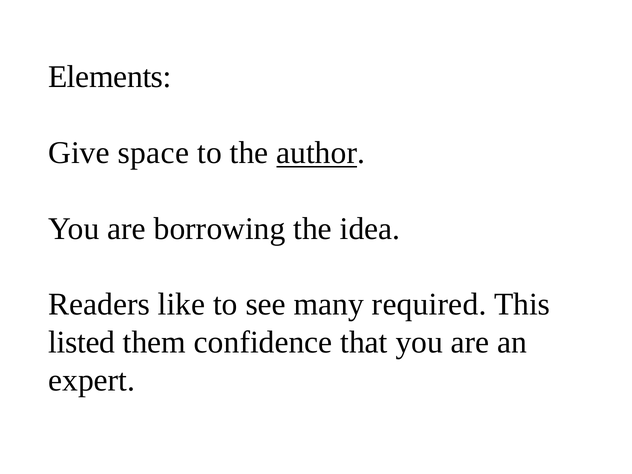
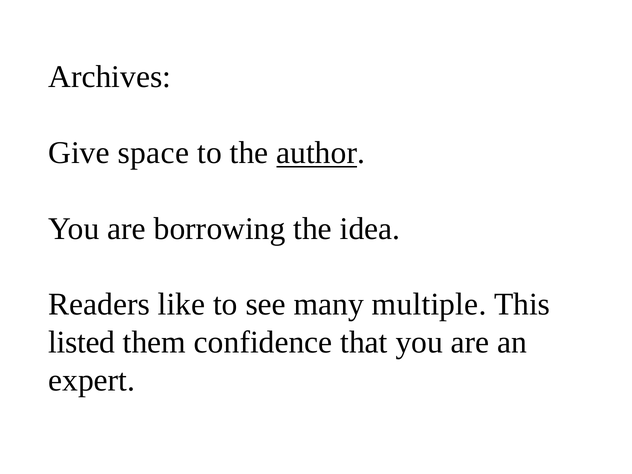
Elements: Elements -> Archives (110, 77)
required: required -> multiple (429, 304)
